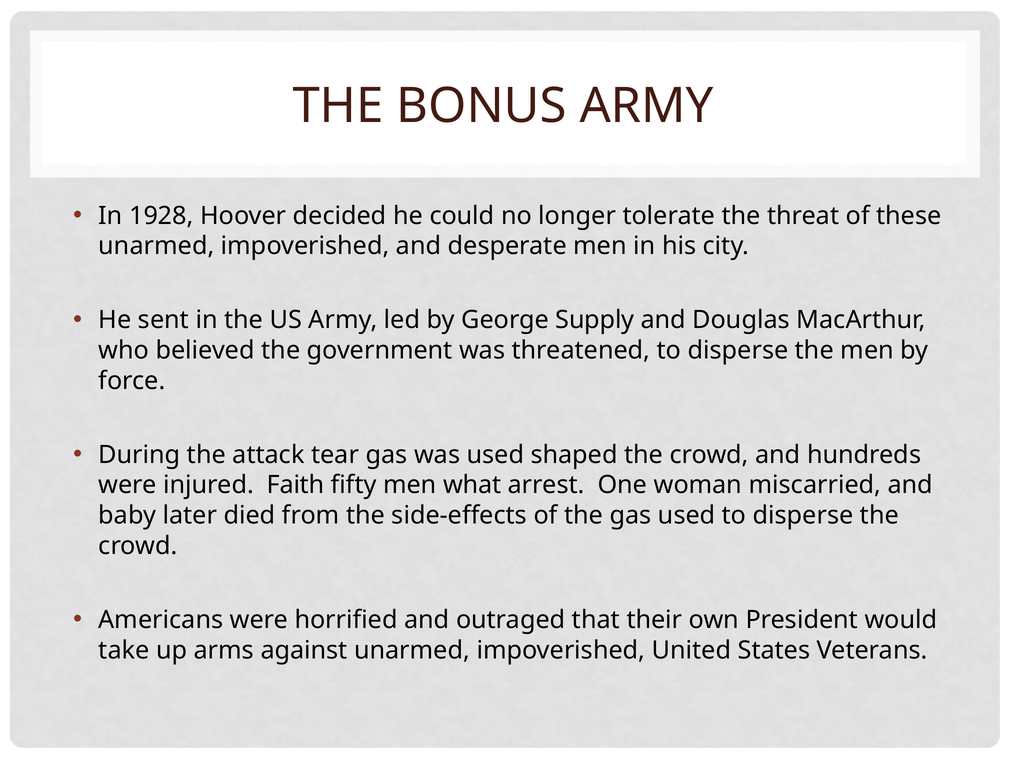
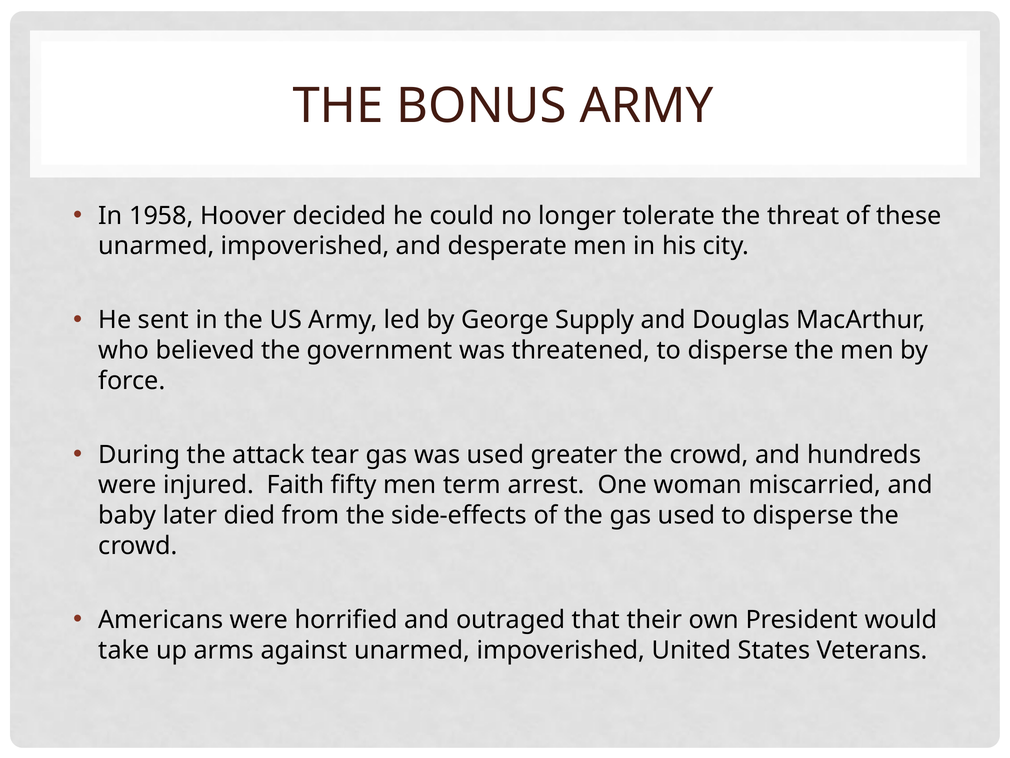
1928: 1928 -> 1958 (161, 216)
shaped: shaped -> greater (574, 455)
what: what -> term (472, 485)
